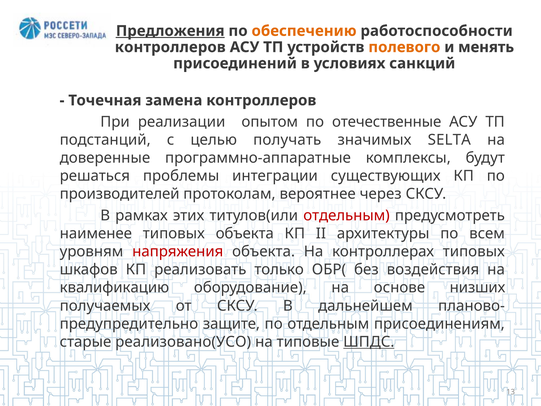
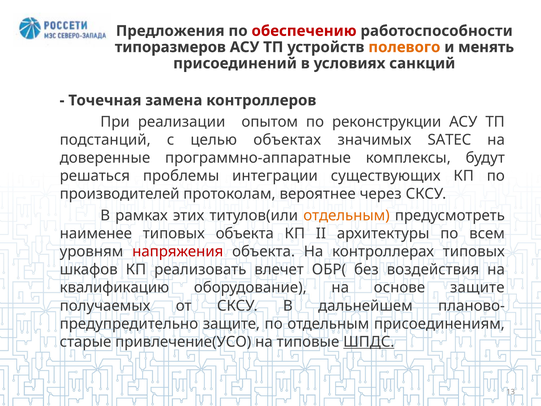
Предложения underline: present -> none (170, 31)
обеспечению colour: orange -> red (304, 31)
контроллеров: контроллеров -> типоразмеров (170, 47)
отечественные: отечественные -> реконструкции (387, 122)
получать: получать -> объектах (287, 140)
SELTA: SELTA -> SATEC (449, 140)
отдельным colour: red -> orange (346, 215)
только: только -> влечет (279, 269)
основе низших: низших -> защите (477, 287)
реализовано(УСО: реализовано(УСО -> привлечение(УСО (183, 342)
